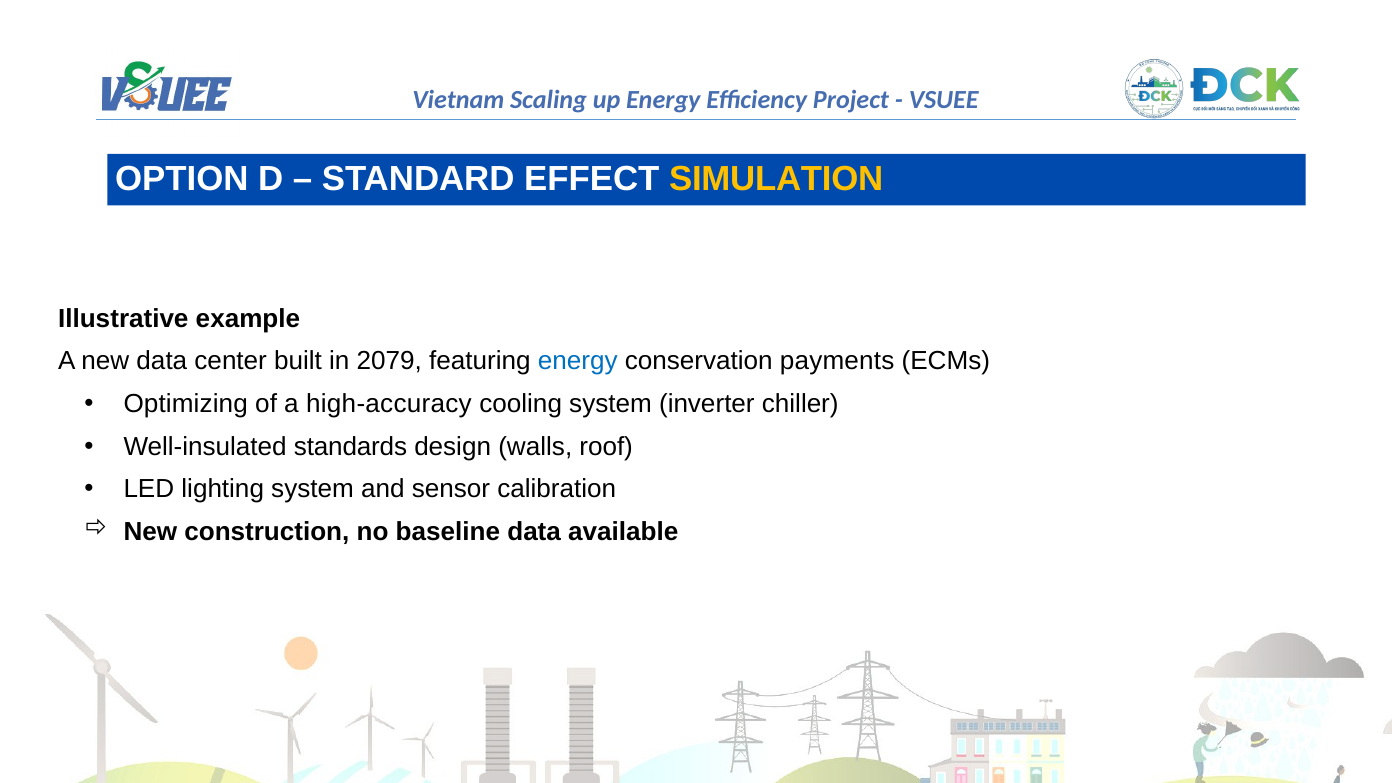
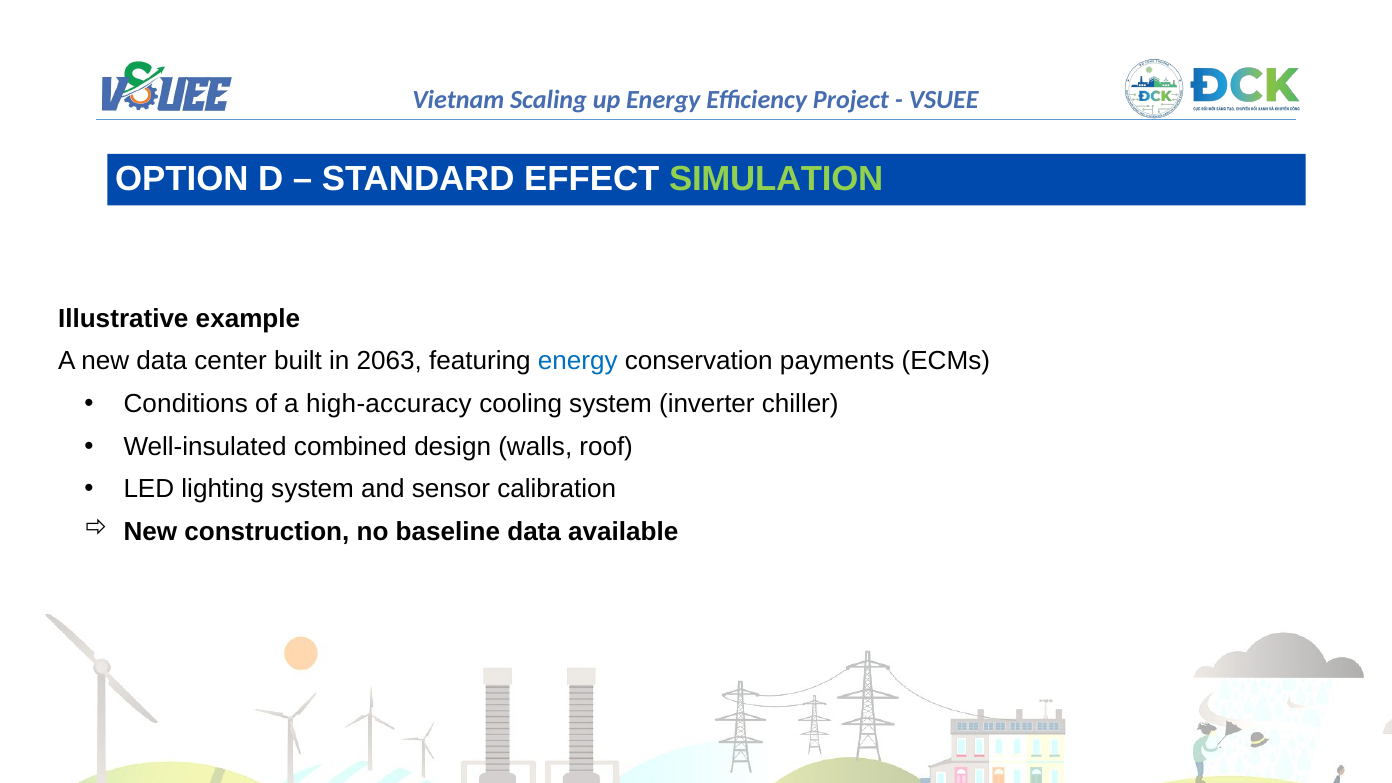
SIMULATION colour: yellow -> light green (776, 179)
2079: 2079 -> 2063 (389, 361)
Optimizing: Optimizing -> Conditions (186, 404)
standards: standards -> combined (350, 447)
